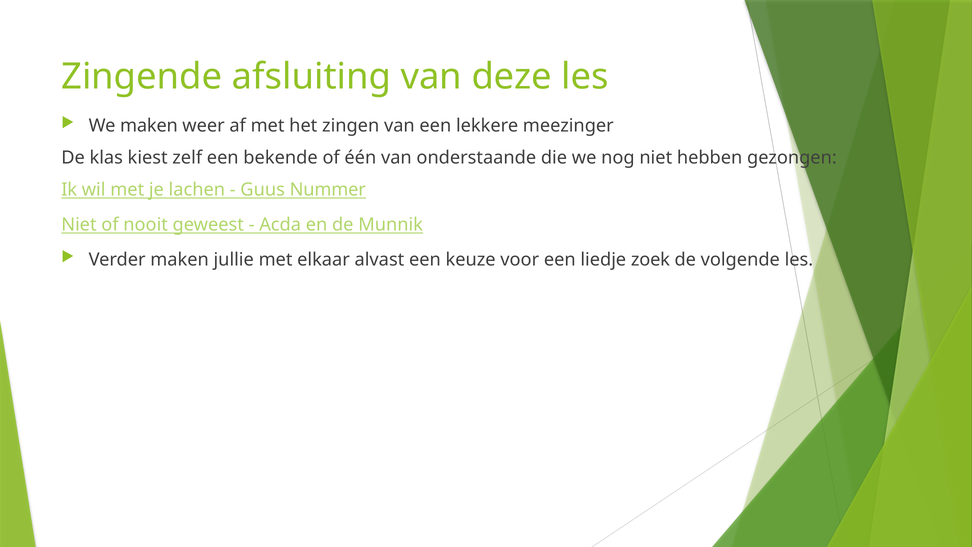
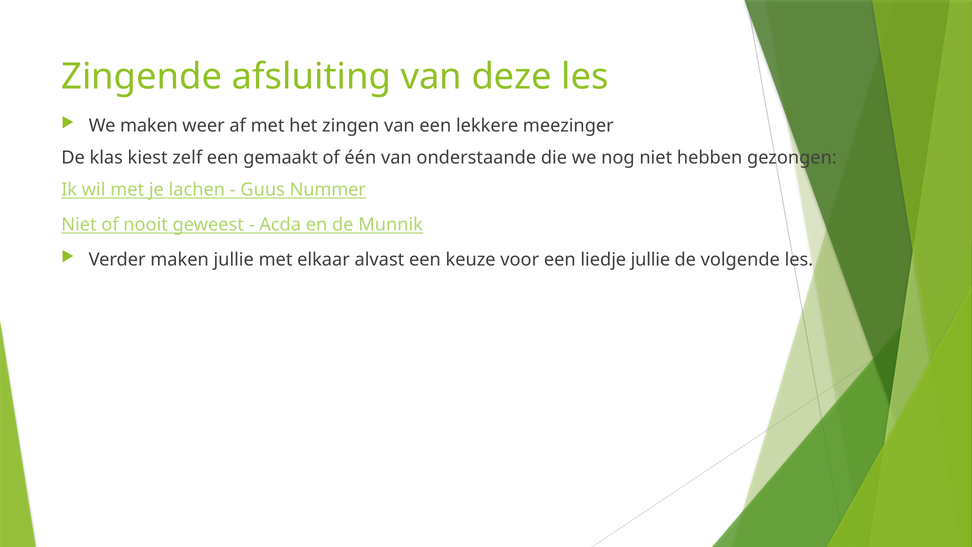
bekende: bekende -> gemaakt (281, 158)
liedje zoek: zoek -> jullie (650, 259)
